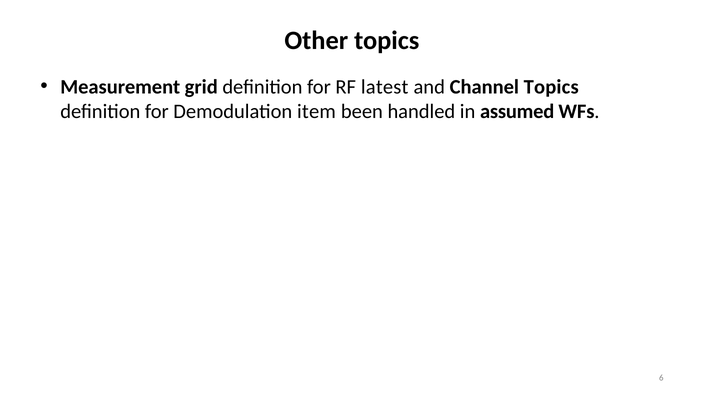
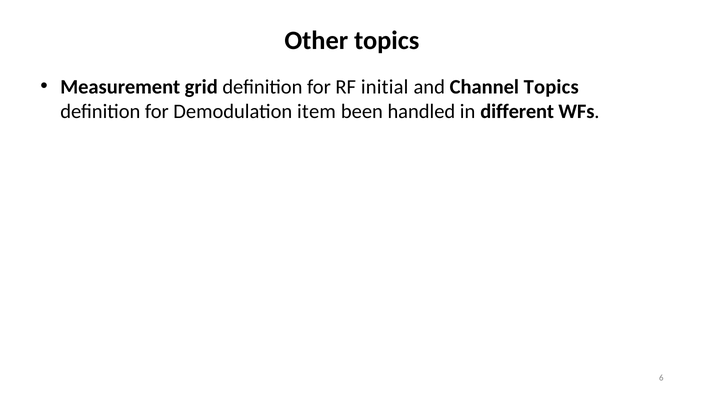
latest: latest -> initial (385, 87)
assumed: assumed -> different (517, 111)
